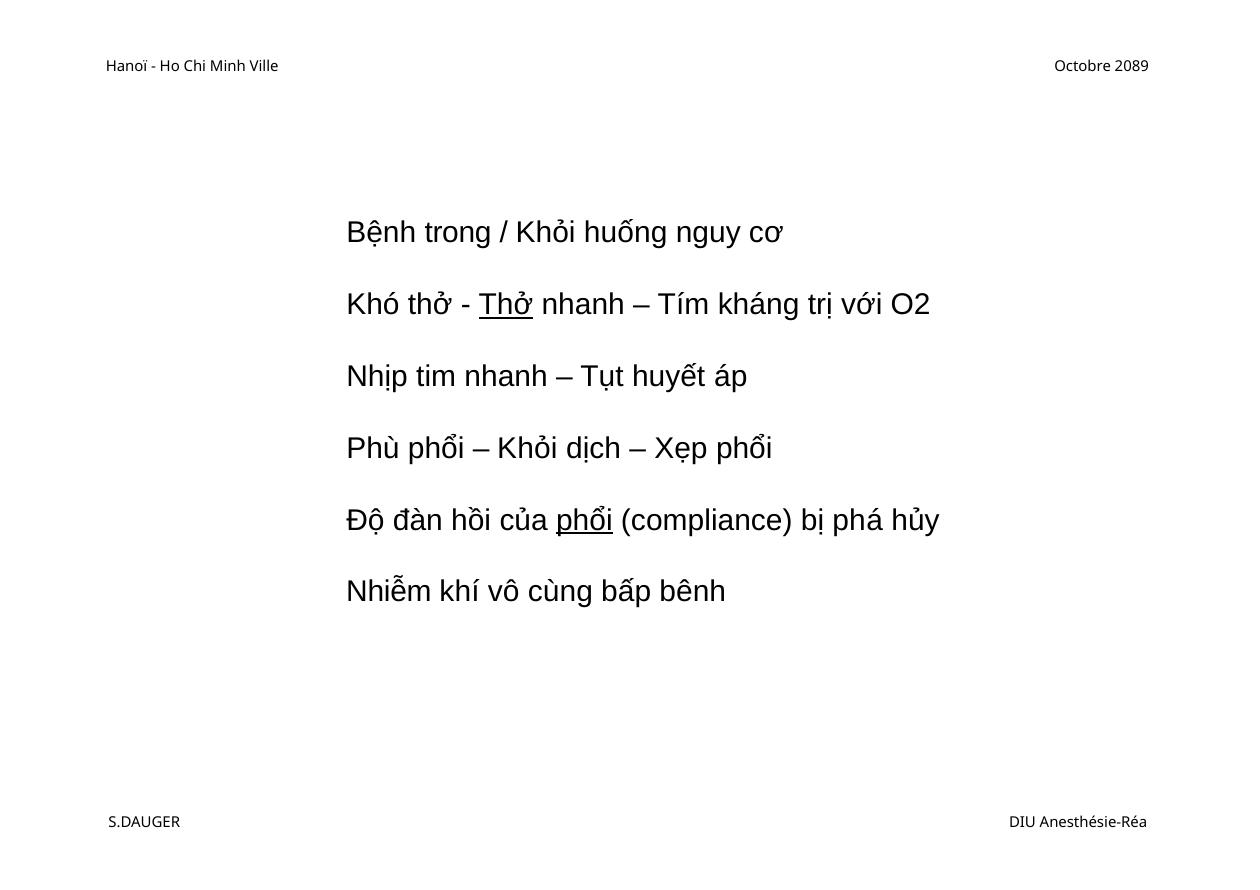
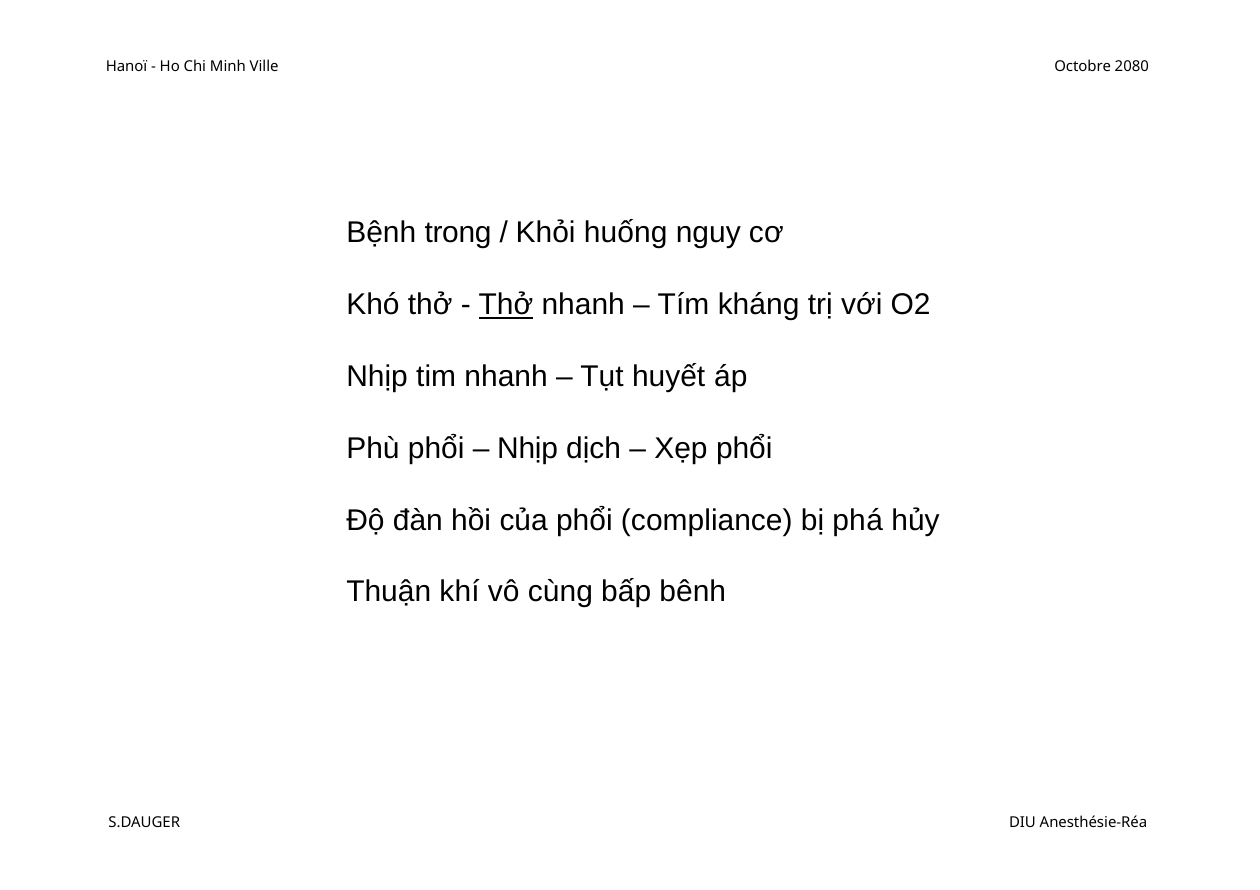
2089: 2089 -> 2080 (1132, 67)
Khỏi: Khỏi -> Nhịp (528, 449)
phổi underline: present -> none (584, 520)
Nhiễm: Nhiễm -> Thuận (389, 592)
